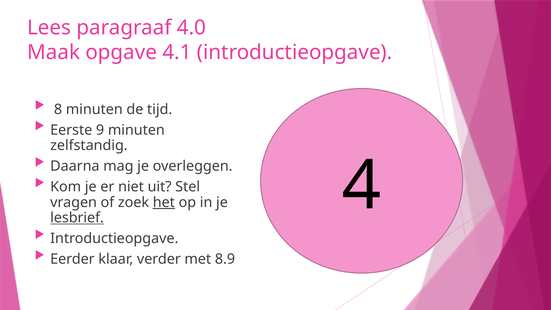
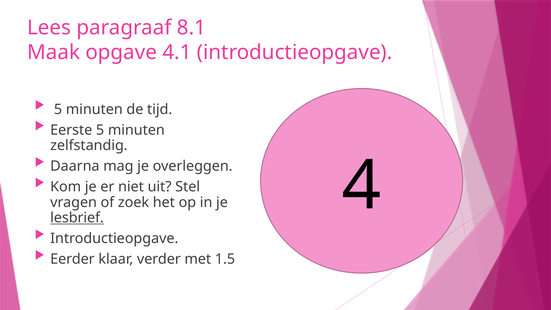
4.0: 4.0 -> 8.1 (192, 28)
8: 8 -> 5 (58, 109)
Eerste 9: 9 -> 5 (100, 130)
het underline: present -> none (164, 202)
8.9: 8.9 -> 1.5 (225, 259)
